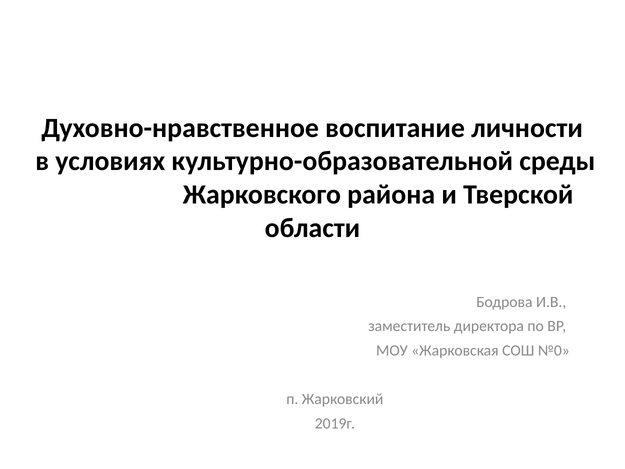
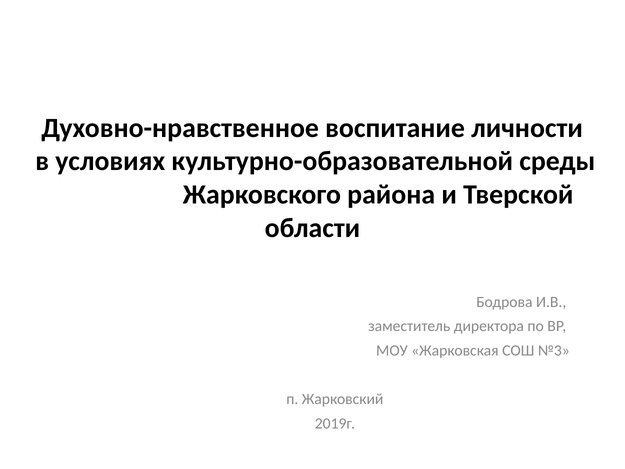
№0: №0 -> №3 (554, 350)
